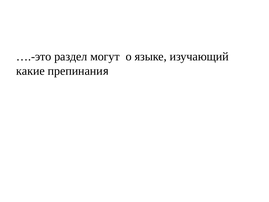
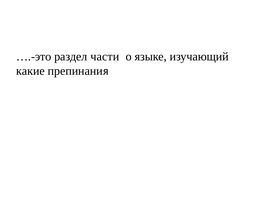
могут: могут -> части (105, 56)
